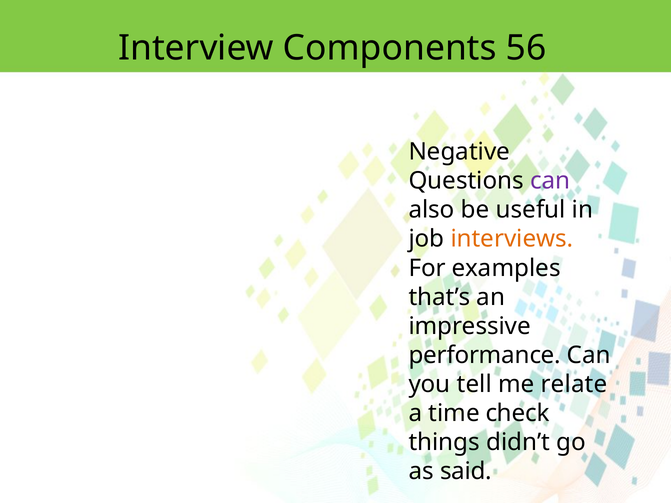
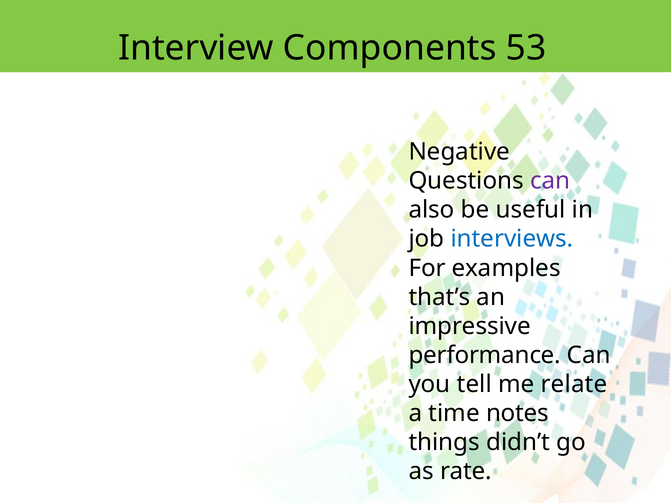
56: 56 -> 53 (526, 48)
interviews colour: orange -> blue (512, 239)
check: check -> notes (518, 413)
said: said -> rate (466, 472)
